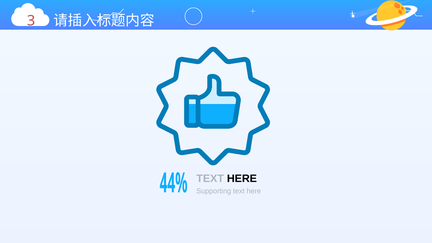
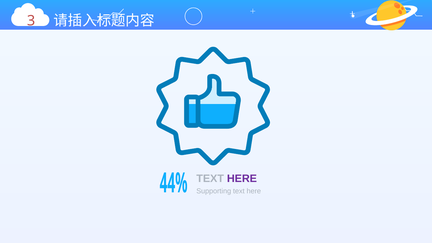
HERE colour: black -> purple (242, 179)
